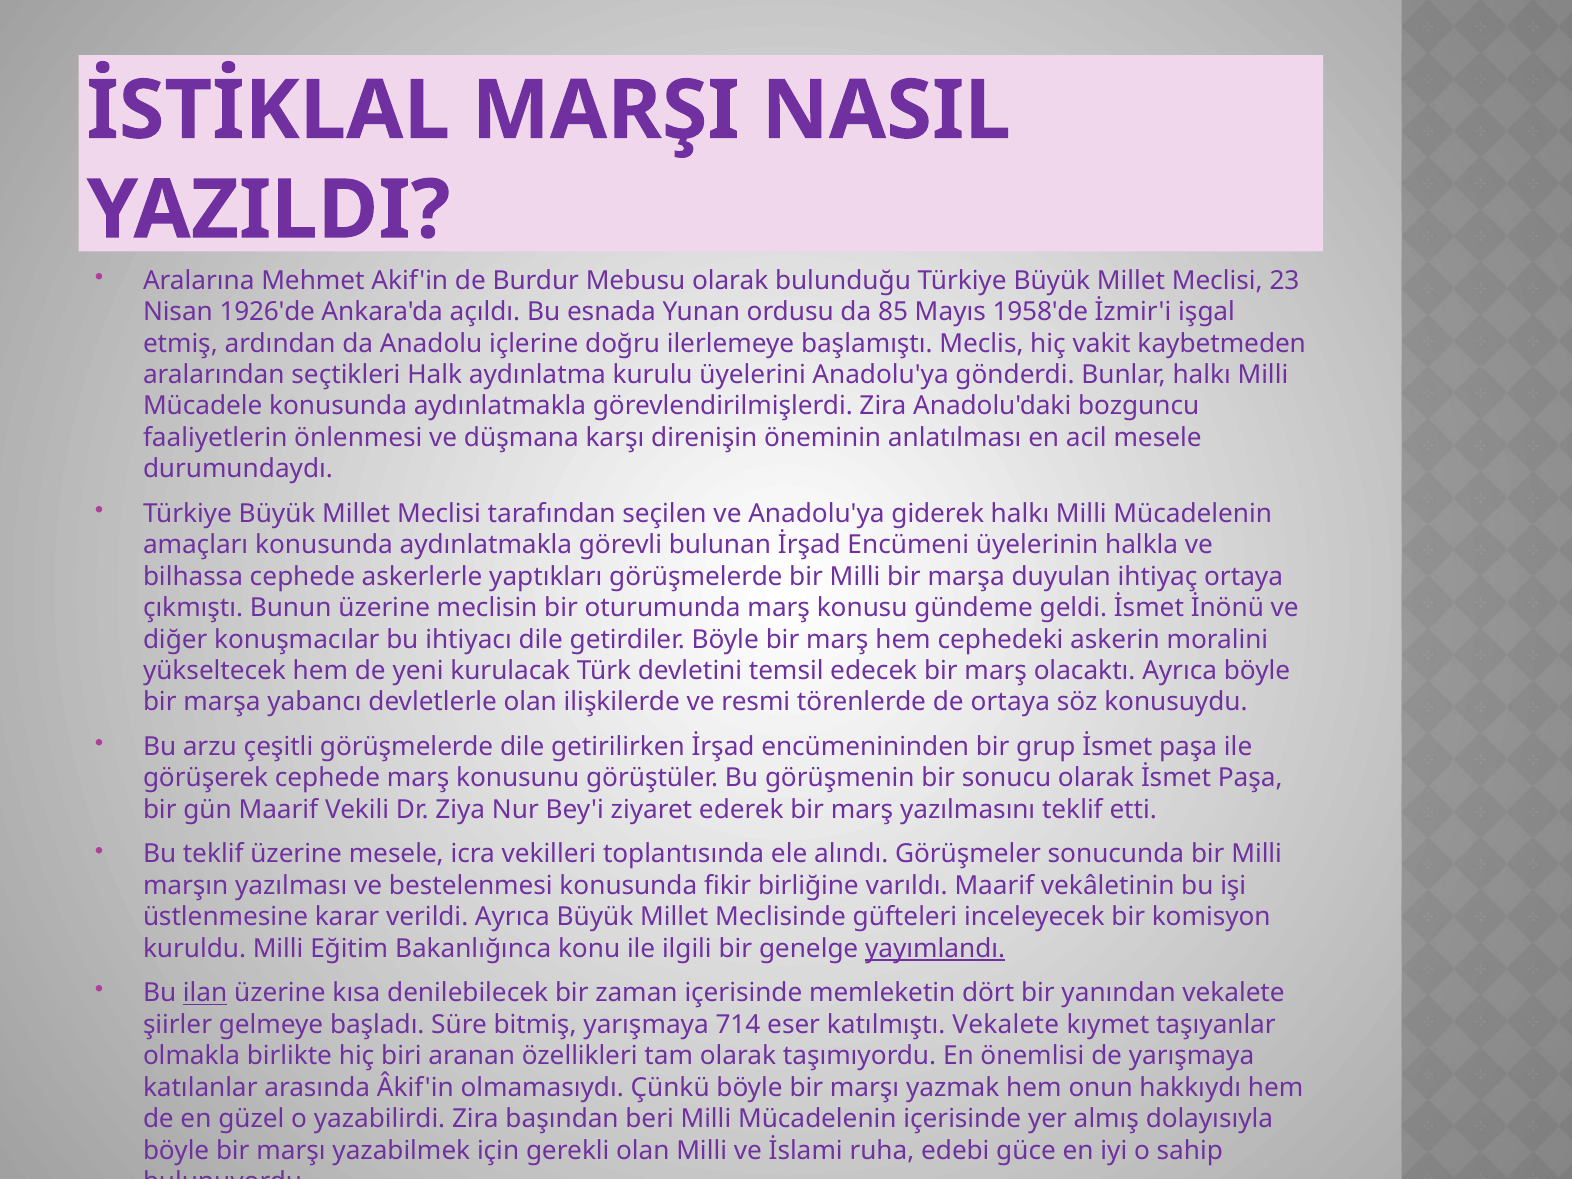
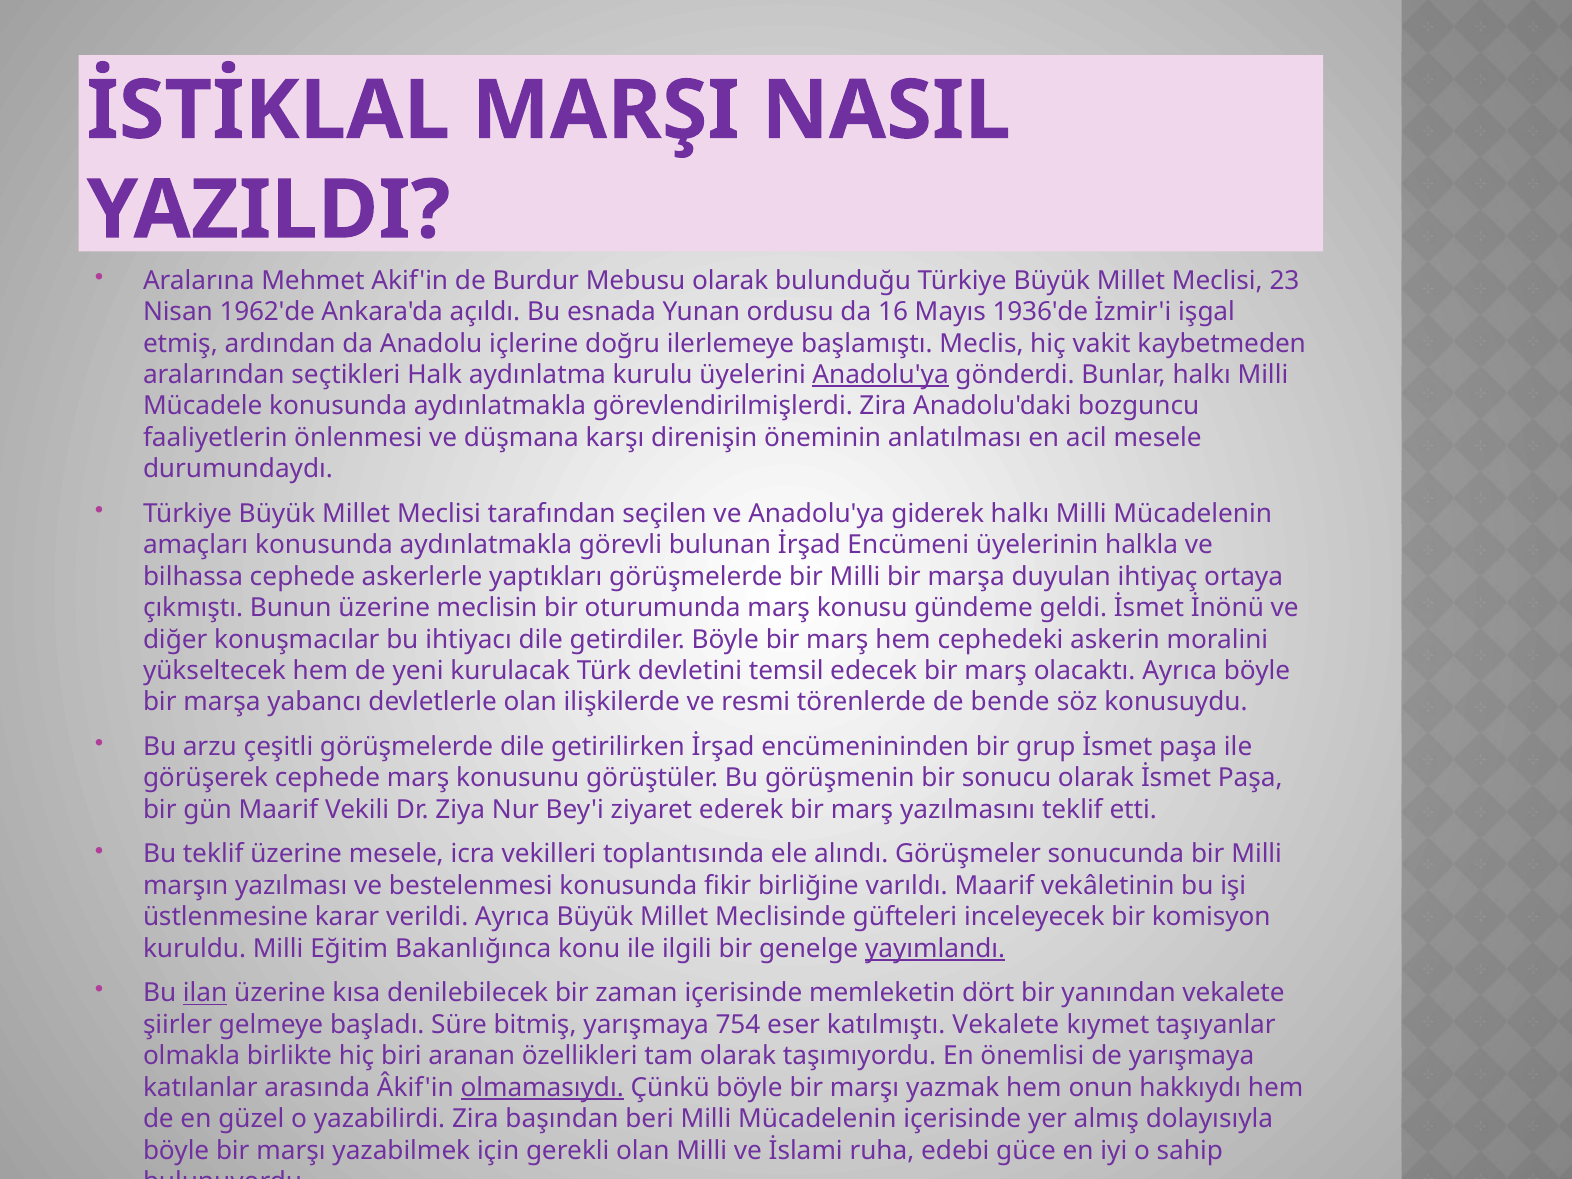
1926'de: 1926'de -> 1962'de (267, 312)
85: 85 -> 16 (893, 312)
1958'de: 1958'de -> 1936'de (1040, 312)
Anadolu'ya underline: none -> present (881, 375)
de ortaya: ortaya -> bende (1010, 702)
714: 714 -> 754 (738, 1025)
olmamasıydı underline: none -> present (542, 1088)
